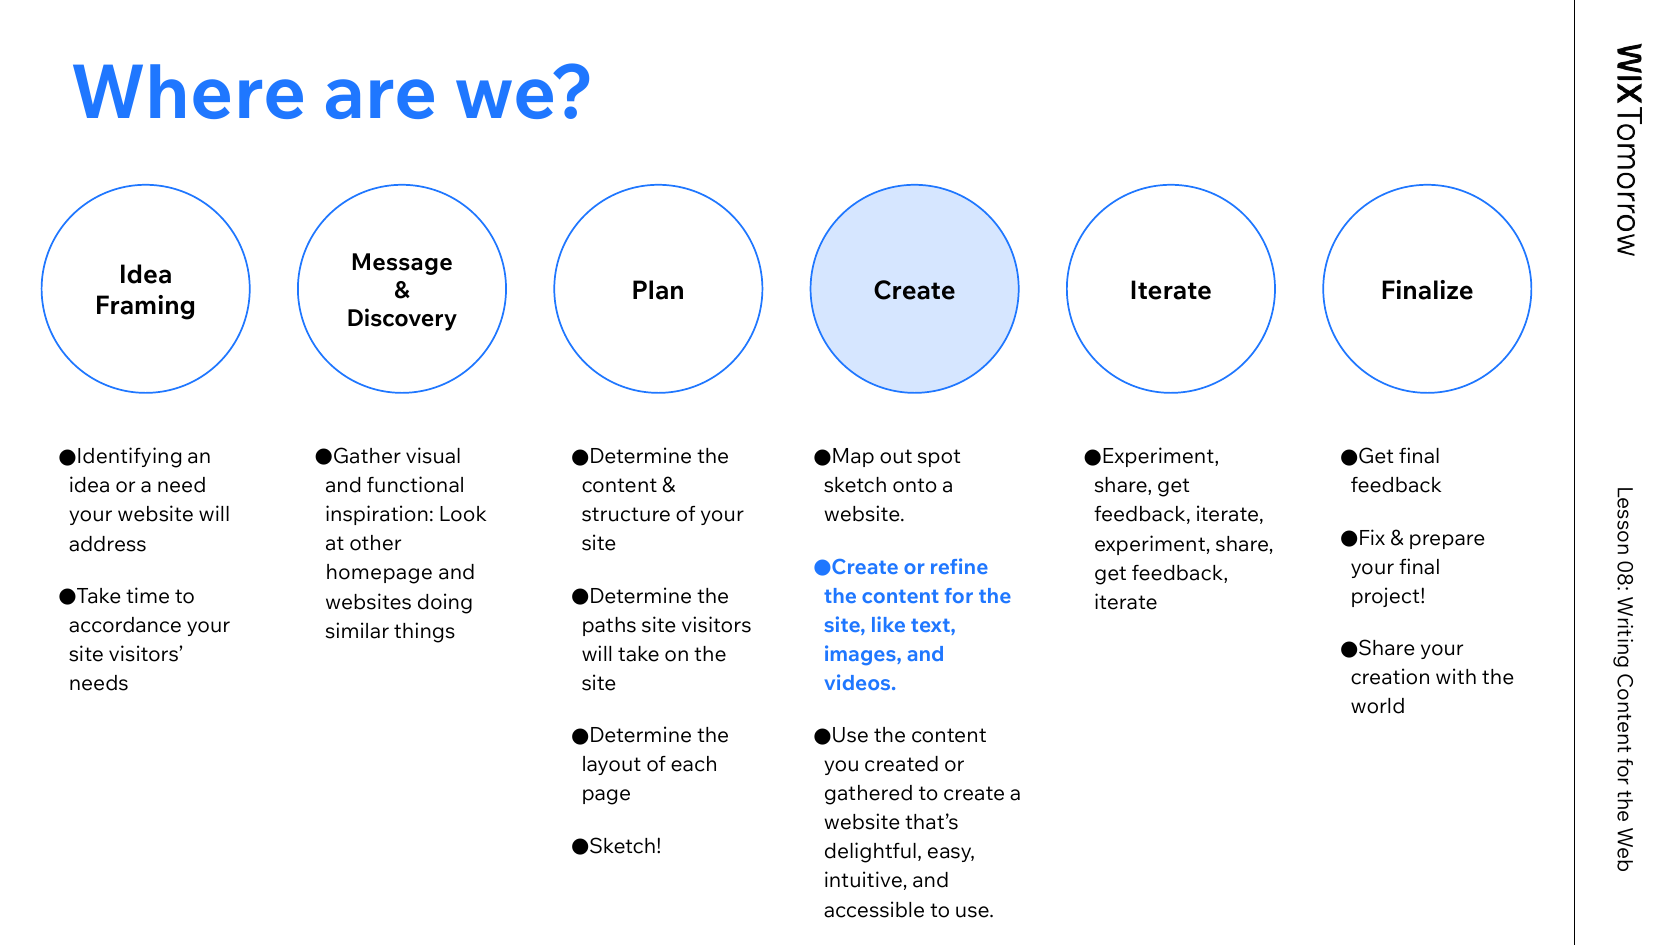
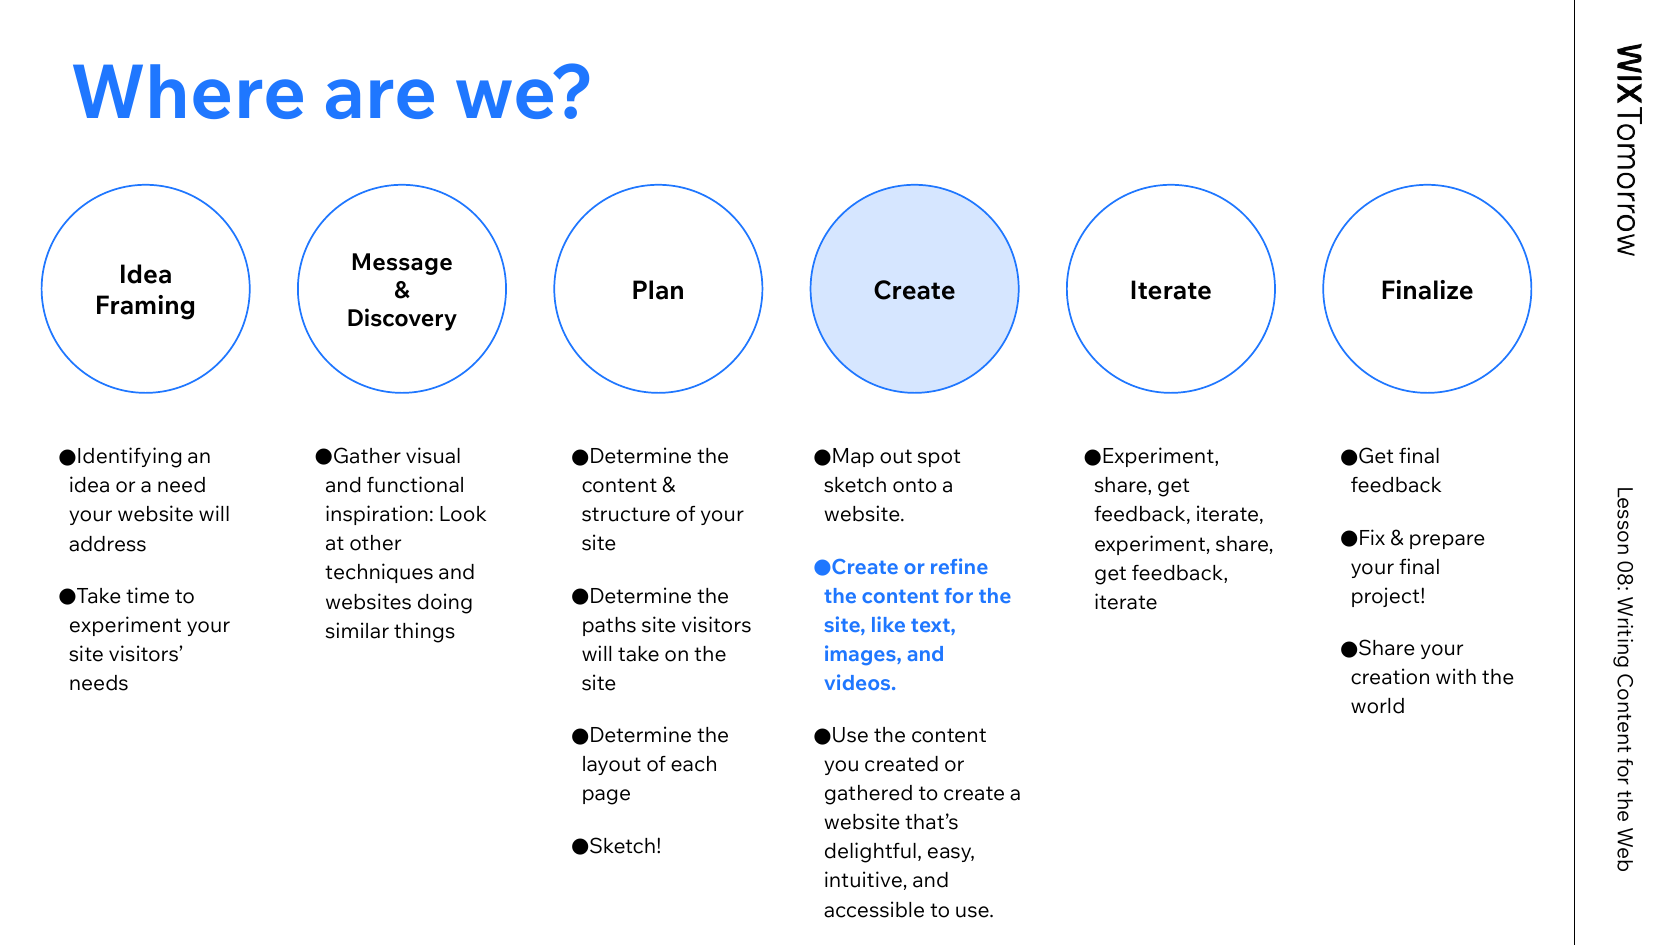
homepage: homepage -> techniques (379, 573)
accordance: accordance -> experiment (125, 626)
